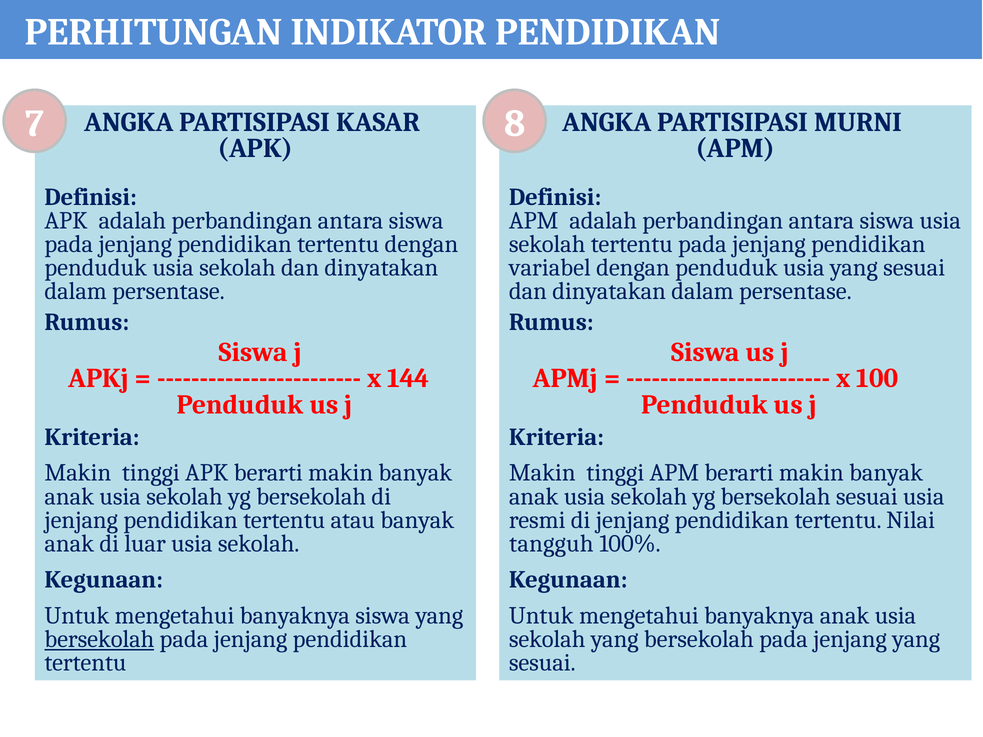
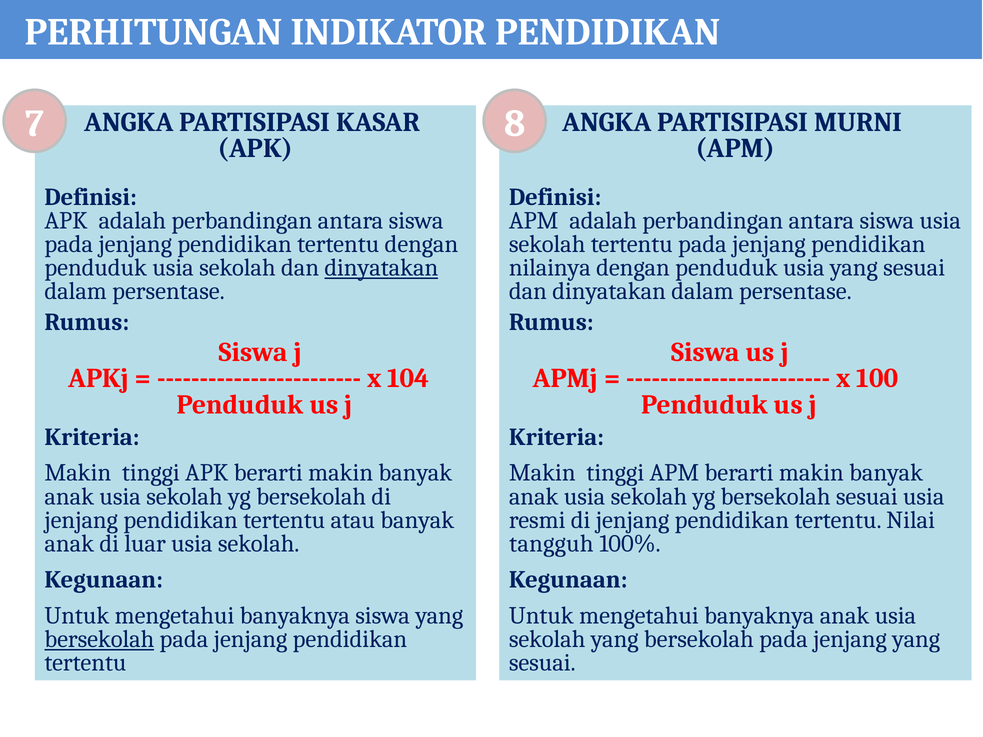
dinyatakan underline: none -> present (381, 268)
variabel: variabel -> nilainya (550, 268)
144: 144 -> 104 (408, 378)
